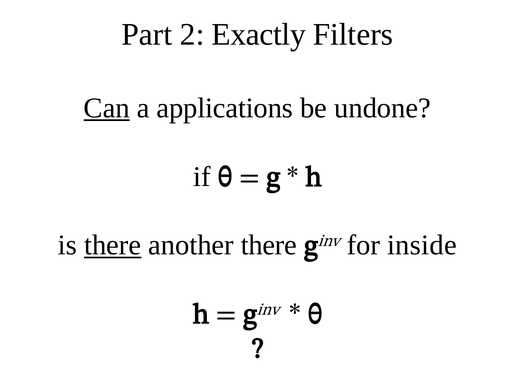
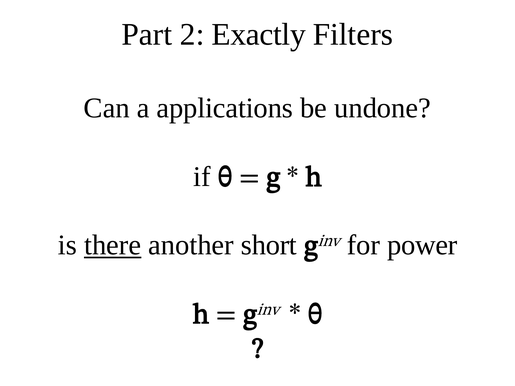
Can underline: present -> none (107, 108)
another there: there -> short (269, 245)
inside: inside -> power (422, 245)
